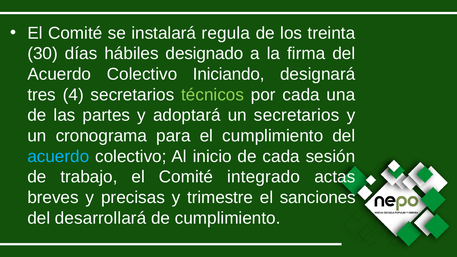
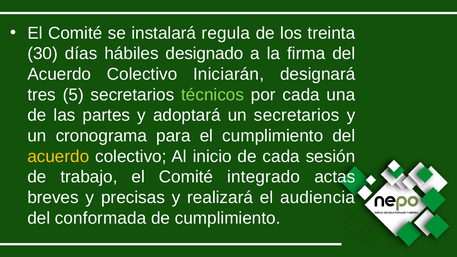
Iniciando: Iniciando -> Iniciarán (229, 74)
4: 4 -> 5 (73, 95)
acuerdo colour: light blue -> yellow (58, 156)
trimestre: trimestre -> realizará (220, 198)
sanciones: sanciones -> audiencia (318, 198)
desarrollará: desarrollará -> conformada (101, 218)
